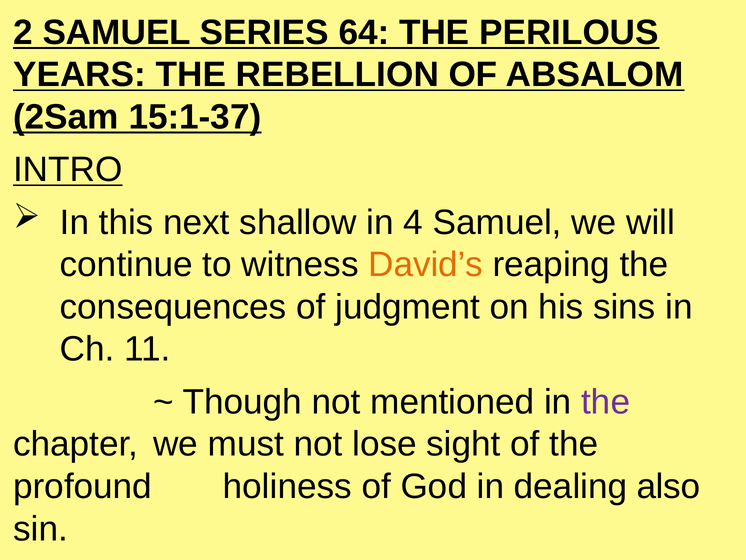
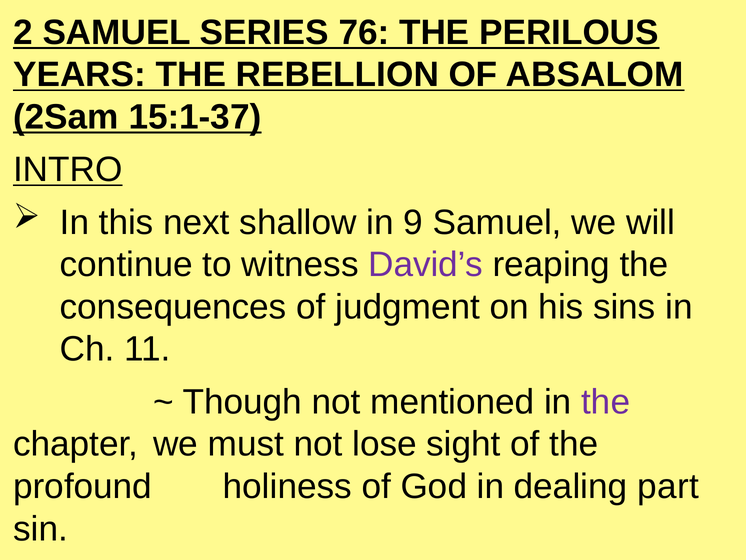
64: 64 -> 76 (364, 32)
4: 4 -> 9 (413, 222)
David’s colour: orange -> purple (426, 264)
also: also -> part (668, 486)
